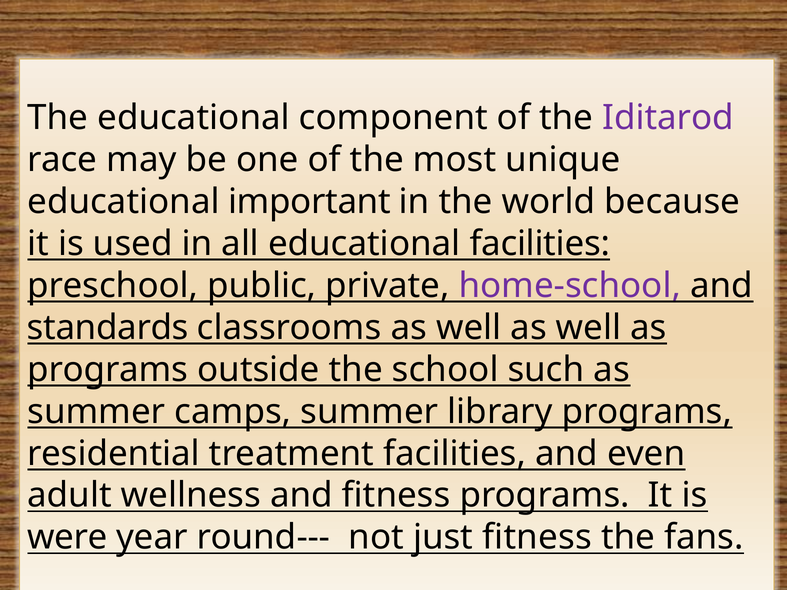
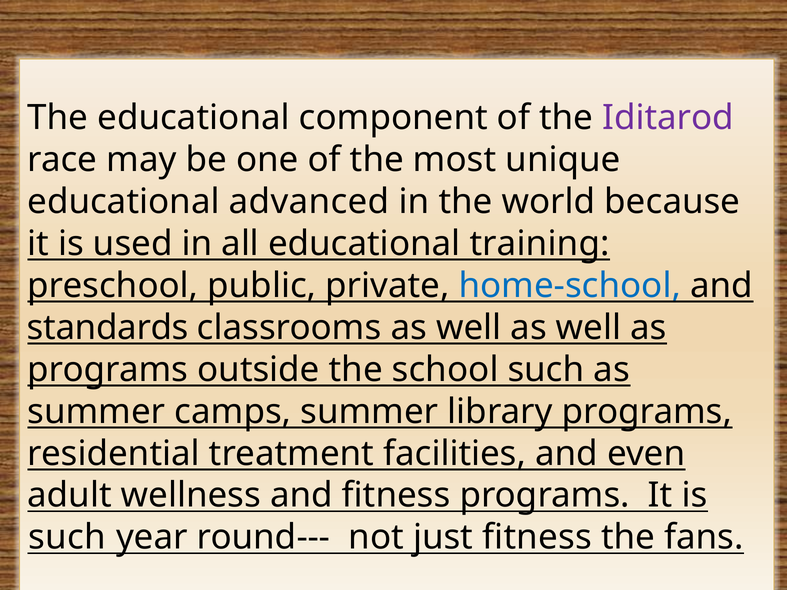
important: important -> advanced (309, 202)
educational facilities: facilities -> training (540, 244)
home-school colour: purple -> blue (570, 286)
were: were -> such (67, 538)
